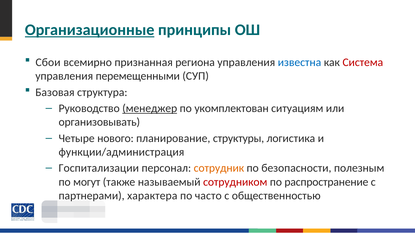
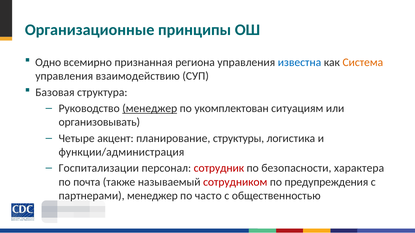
Организационные underline: present -> none (90, 30)
Сбои: Сбои -> Одно (48, 62)
Система colour: red -> orange (363, 62)
перемещенными: перемещенными -> взаимодействию (138, 76)
нового: нового -> акцент (115, 139)
сотрудник colour: orange -> red (219, 168)
полезным: полезным -> характера (359, 168)
могут: могут -> почта (87, 182)
распространение: распространение -> предупреждения (326, 182)
партнерами характера: характера -> менеджер (152, 196)
